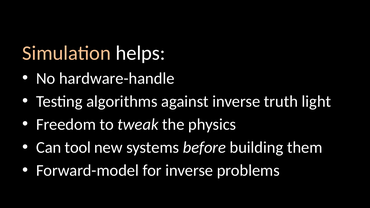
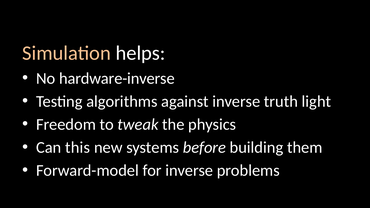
hardware-handle: hardware-handle -> hardware-inverse (117, 78)
tool: tool -> this (78, 148)
